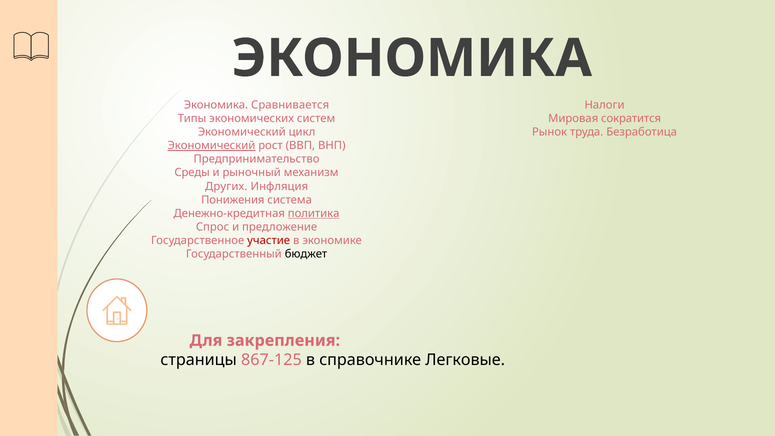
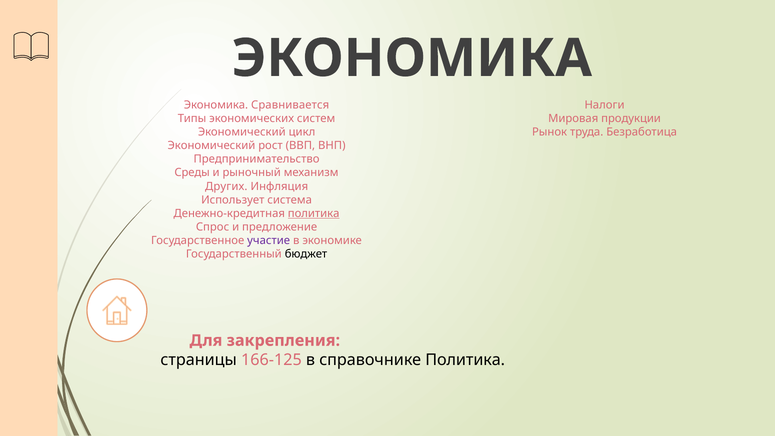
сократится: сократится -> продукции (631, 118)
Экономический underline: present -> none (211, 146)
Понижения: Понижения -> Использует (233, 200)
участие colour: red -> purple (269, 241)
867-125: 867-125 -> 166-125 (271, 360)
справочнике Легковые: Легковые -> Политика (465, 360)
